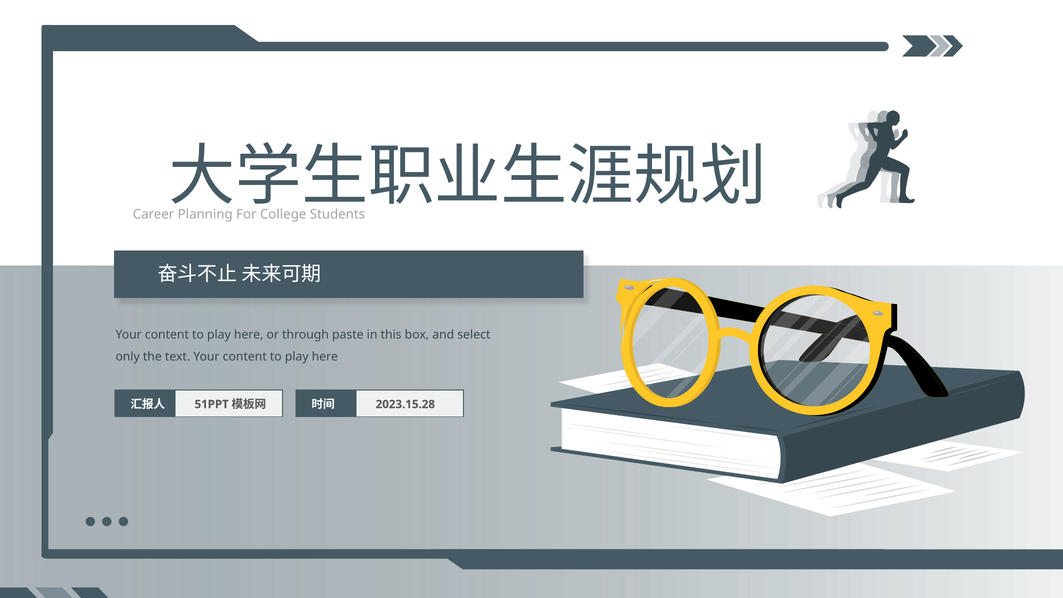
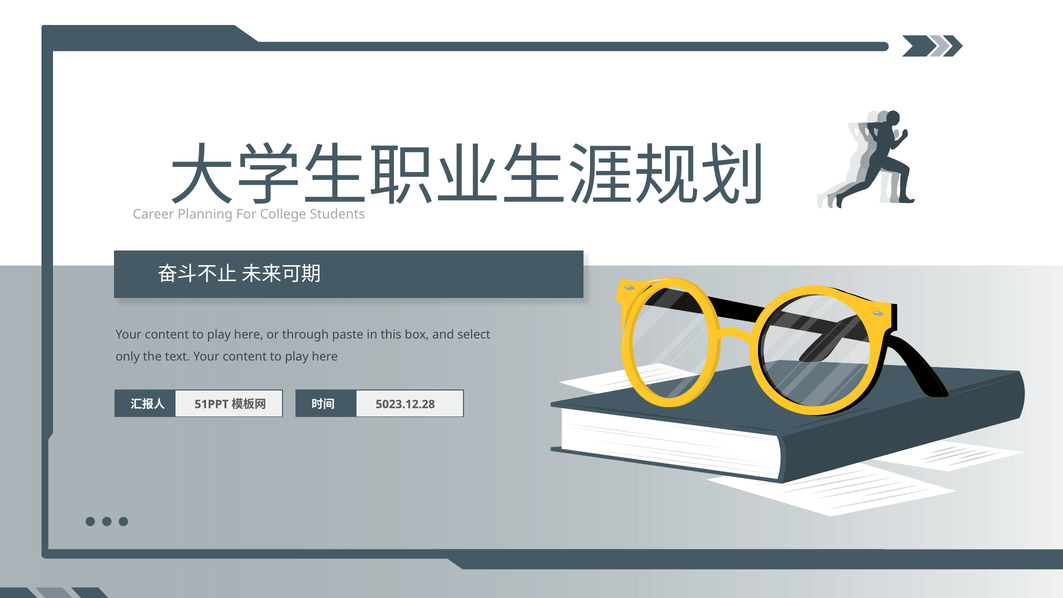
2023.15.28: 2023.15.28 -> 5023.12.28 (405, 404)
